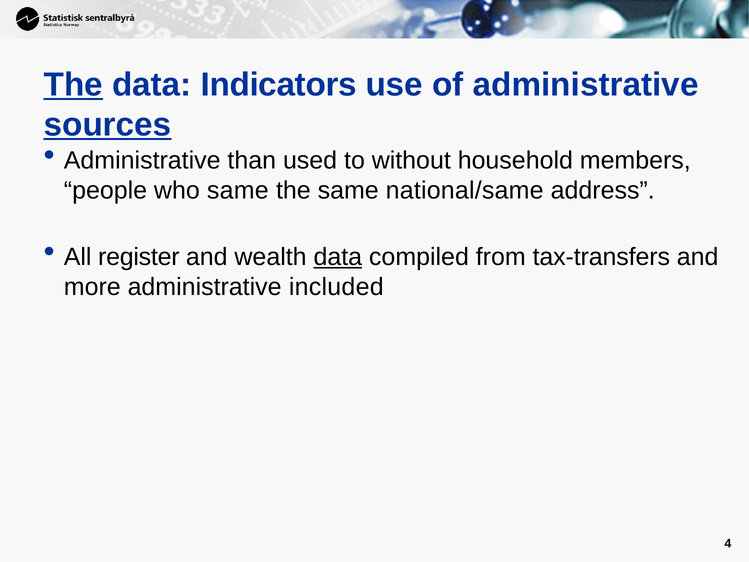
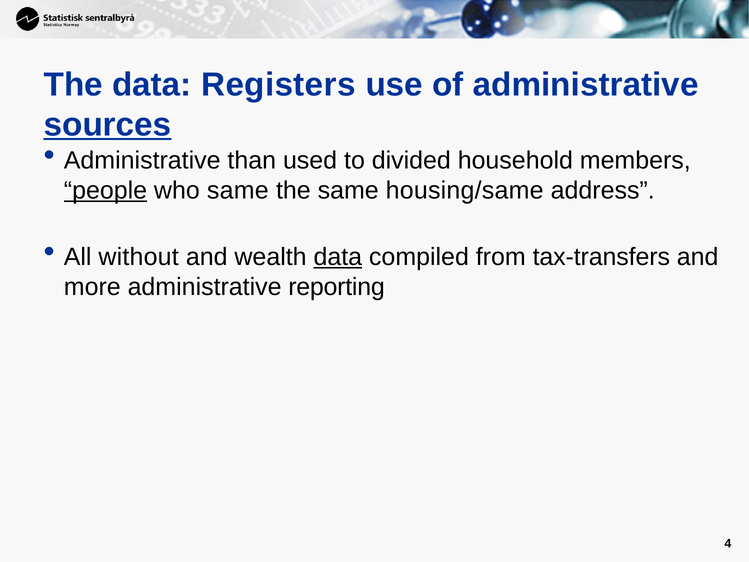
The underline: present -> none (73, 85)
Indicators: Indicators -> Registers (278, 85)
without: without -> divided (411, 160)
people underline: none -> present (105, 190)
national/same: national/same -> housing/same (465, 190)
register: register -> without (139, 257)
included: included -> reporting (337, 287)
